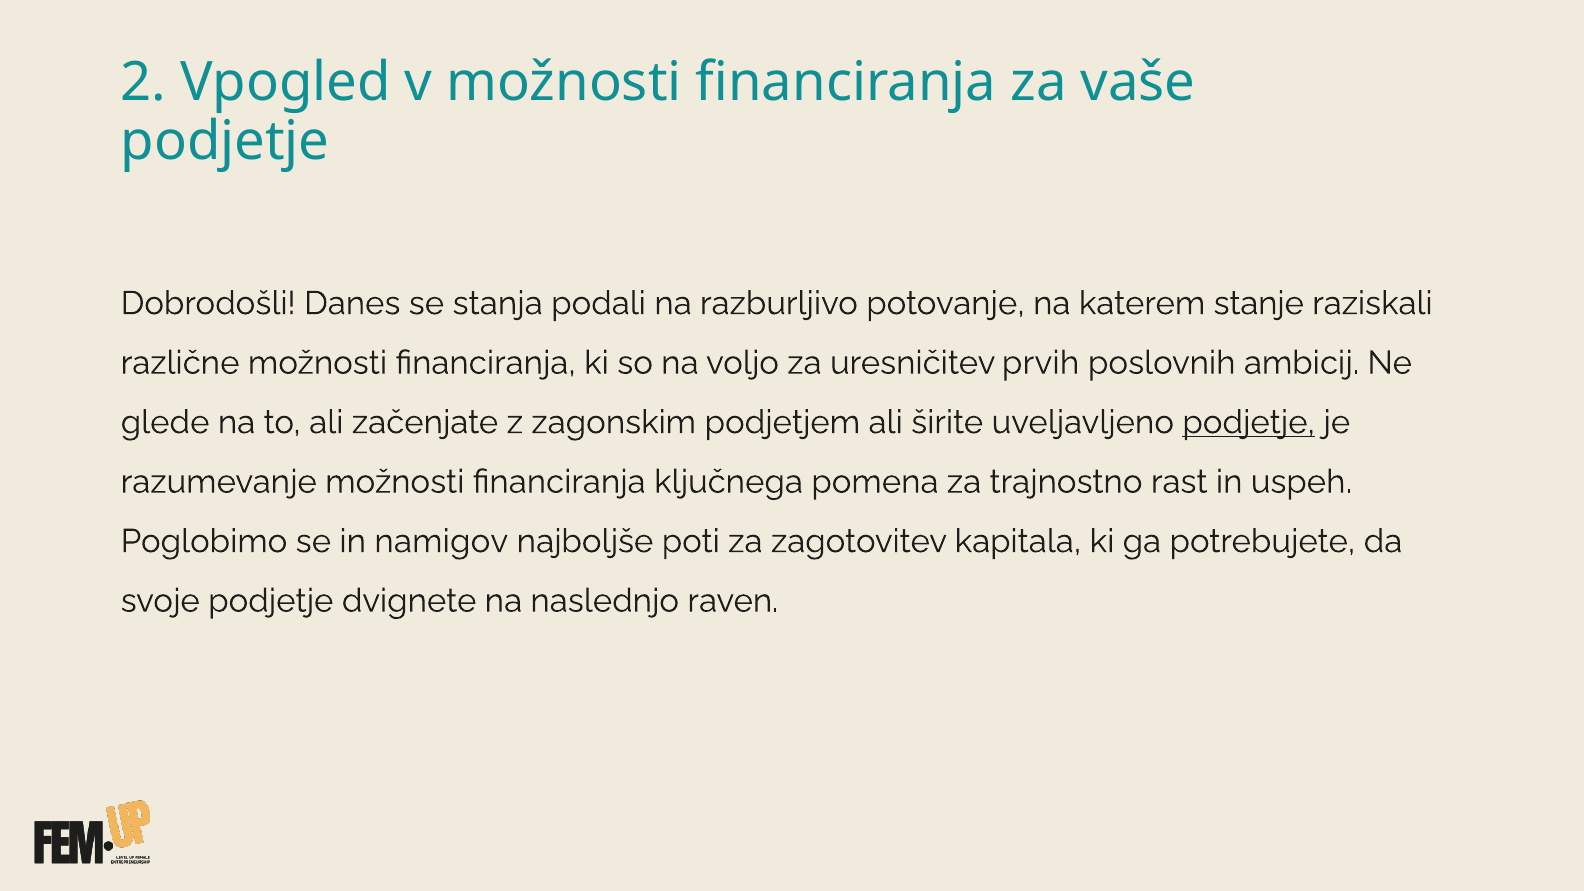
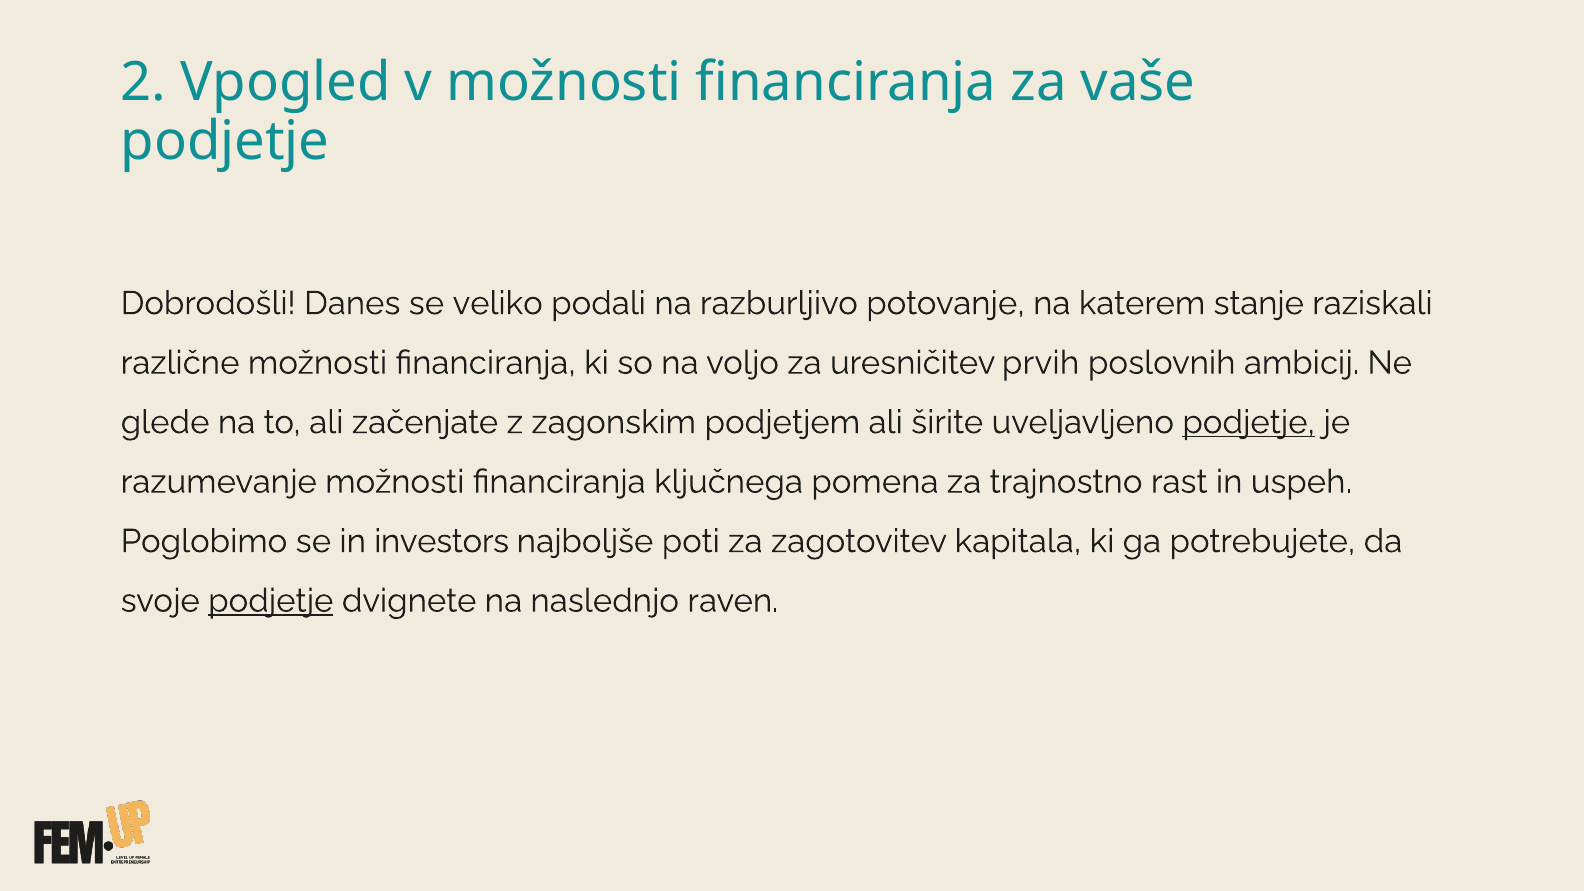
stanja: stanja -> veliko (498, 303)
namigov: namigov -> investors (442, 541)
podjetje underline: none -> present (271, 601)
